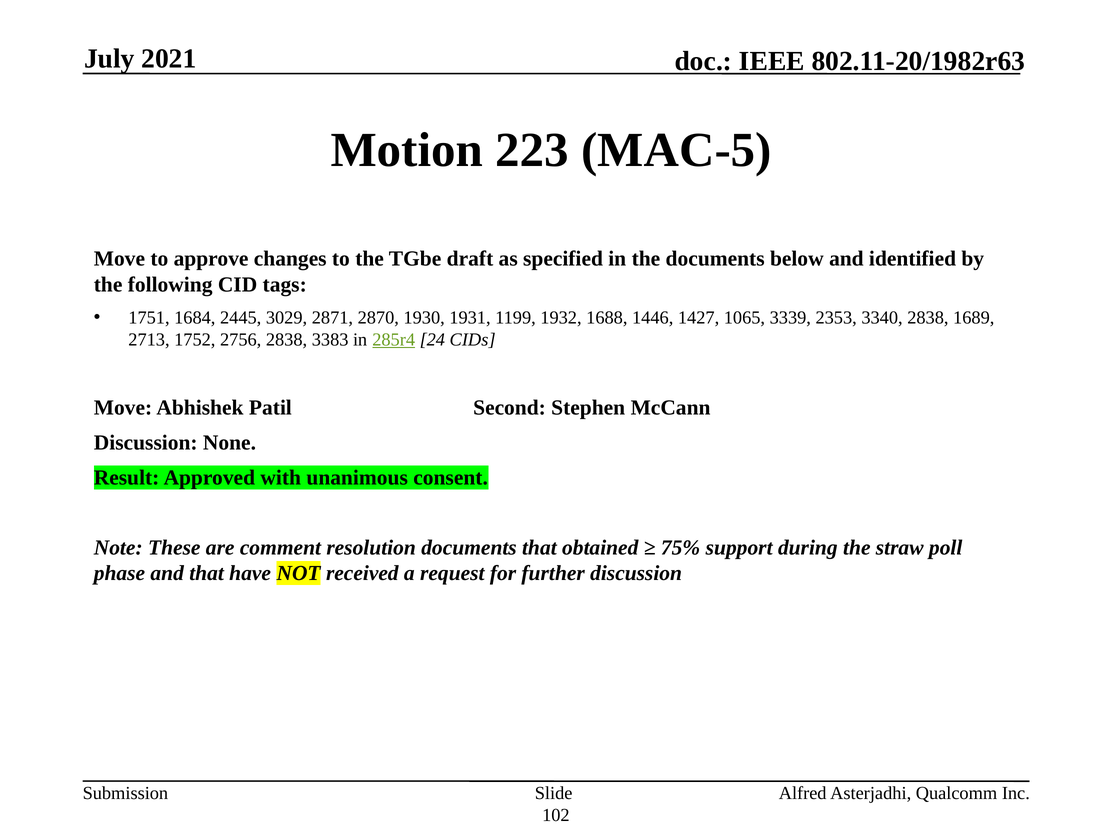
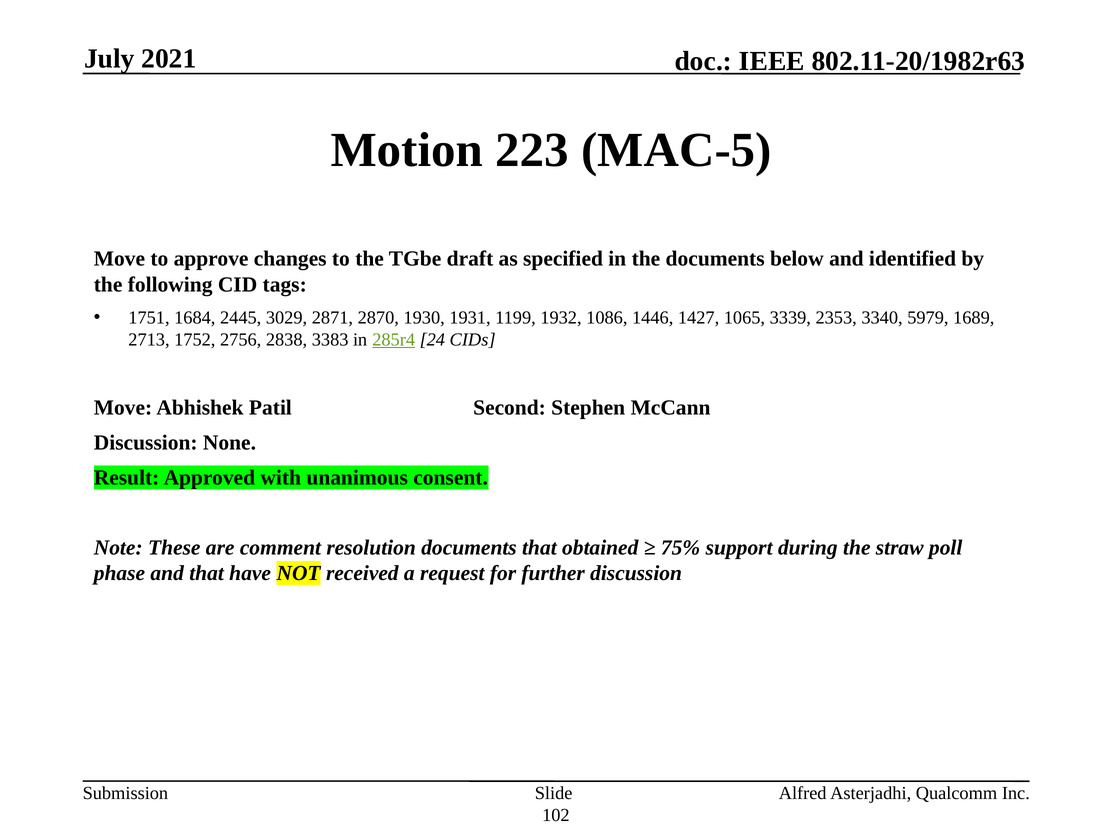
1688: 1688 -> 1086 (607, 318)
3340 2838: 2838 -> 5979 (928, 318)
